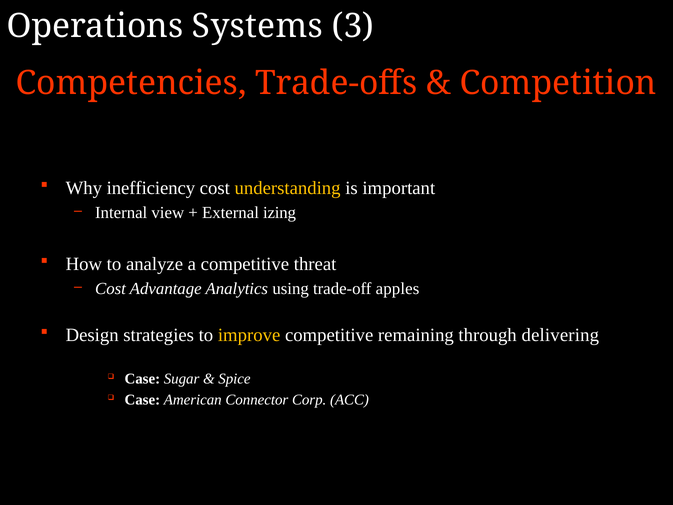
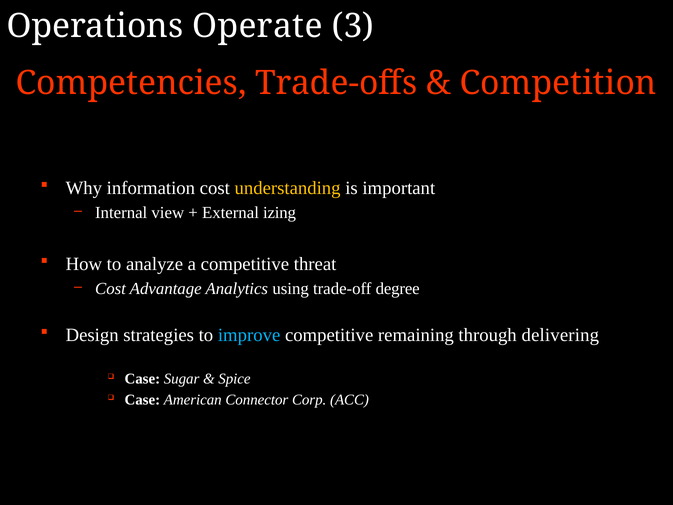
Systems: Systems -> Operate (257, 26)
inefficiency: inefficiency -> information (151, 188)
apples: apples -> degree (398, 289)
improve colour: yellow -> light blue (249, 335)
